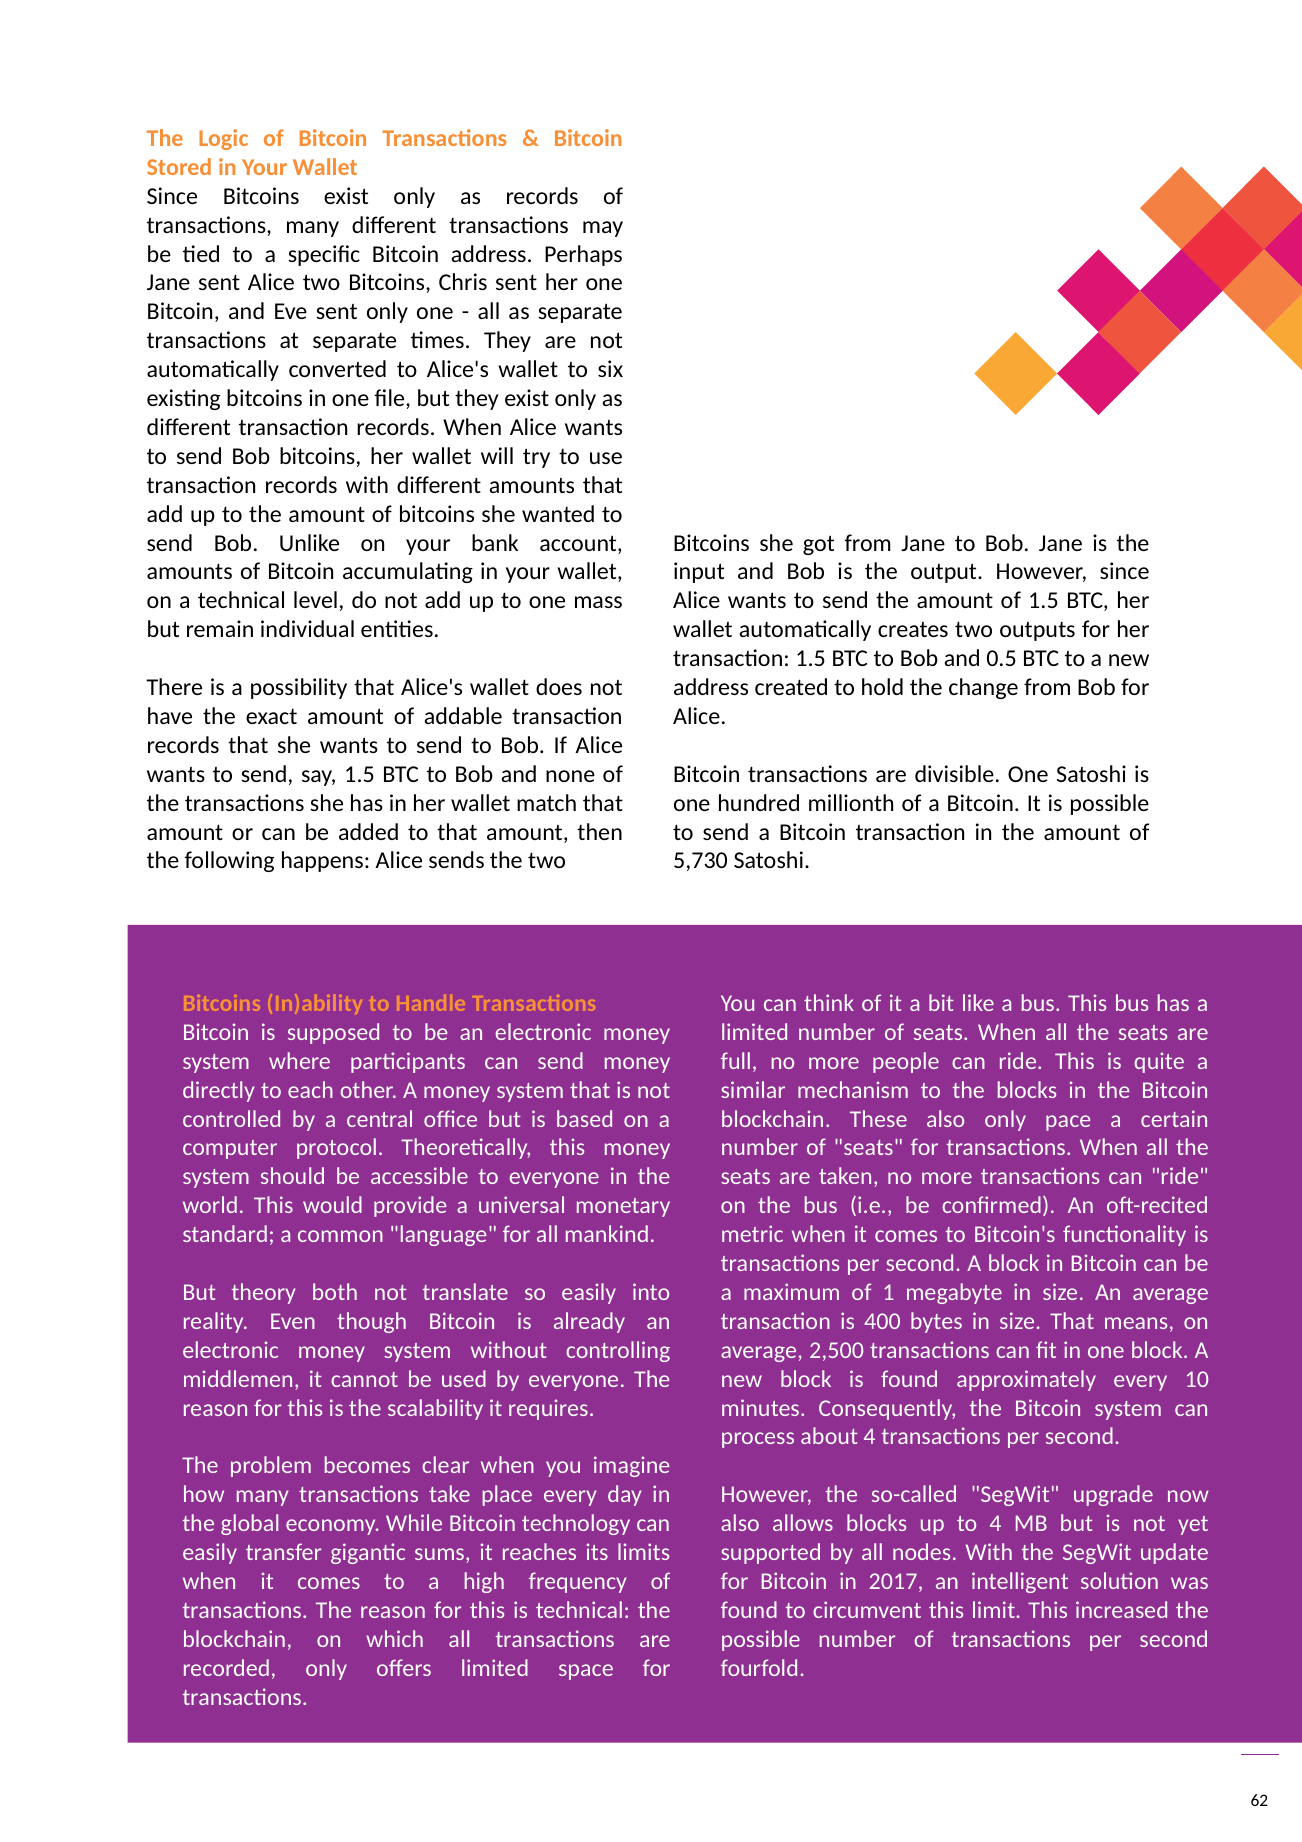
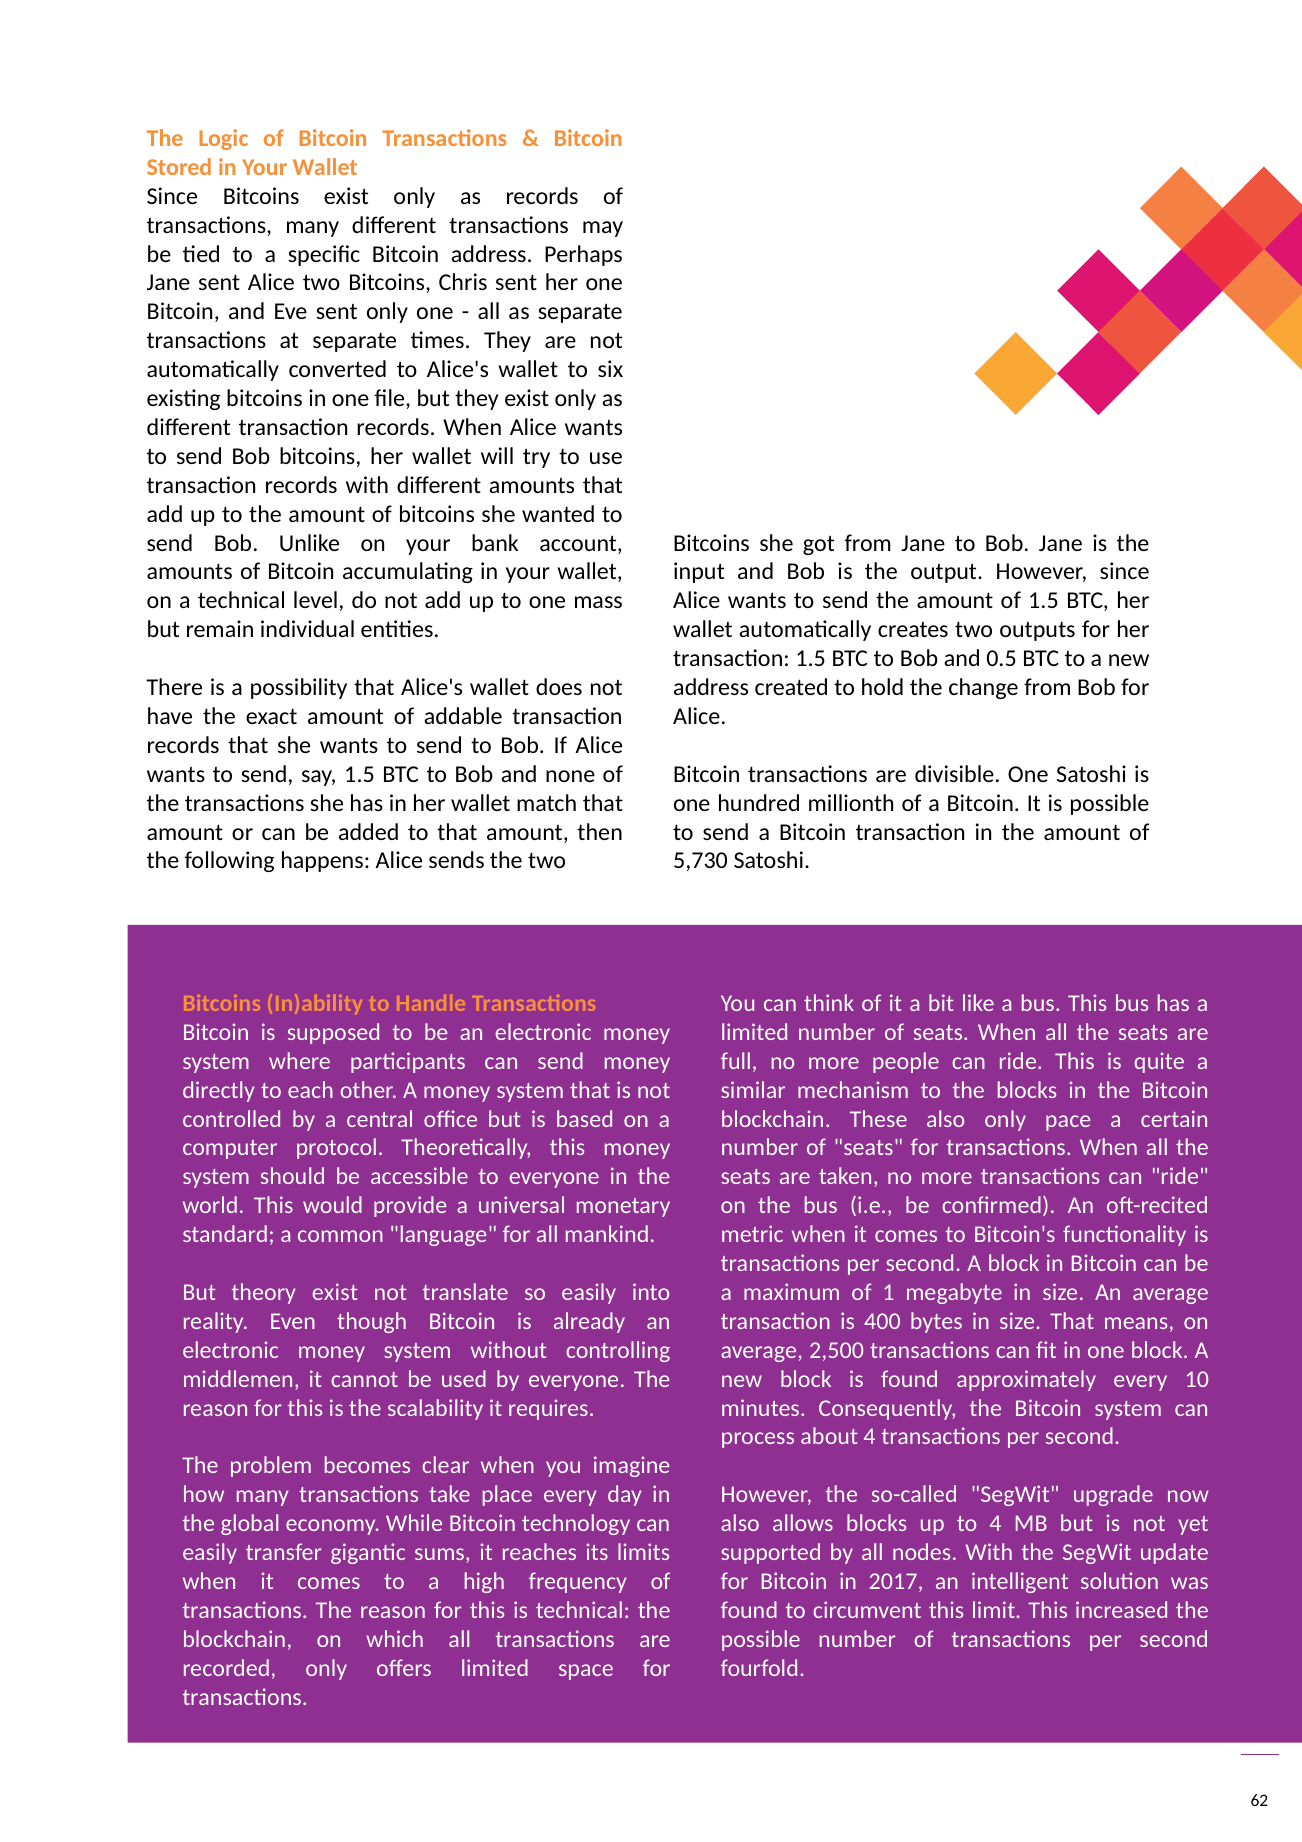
theory both: both -> exist (335, 1292)
